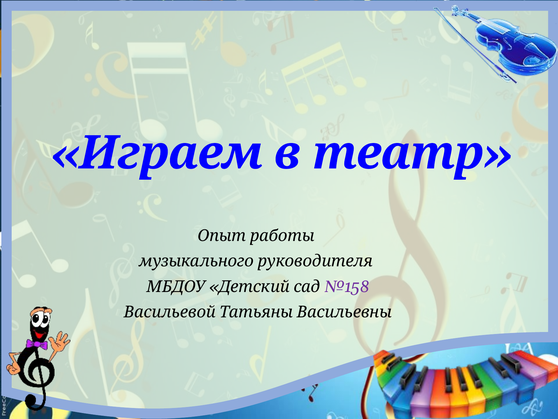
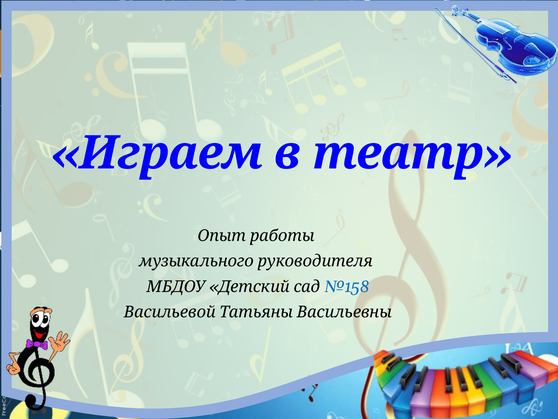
№158 colour: purple -> blue (347, 286)
